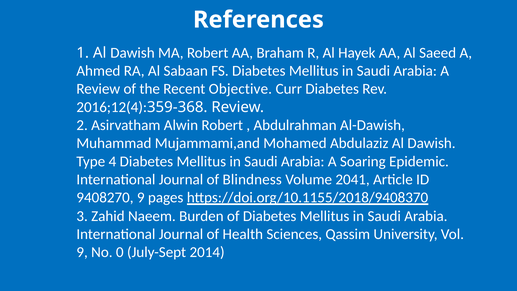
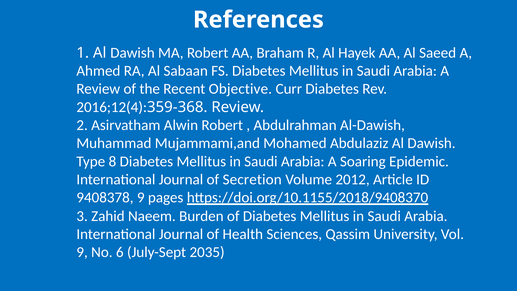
4: 4 -> 8 (112, 161)
Blindness: Blindness -> Secretion (252, 179)
2041: 2041 -> 2012 (353, 179)
9408270: 9408270 -> 9408378 (105, 198)
0: 0 -> 6 (120, 252)
2014: 2014 -> 2035 (207, 252)
